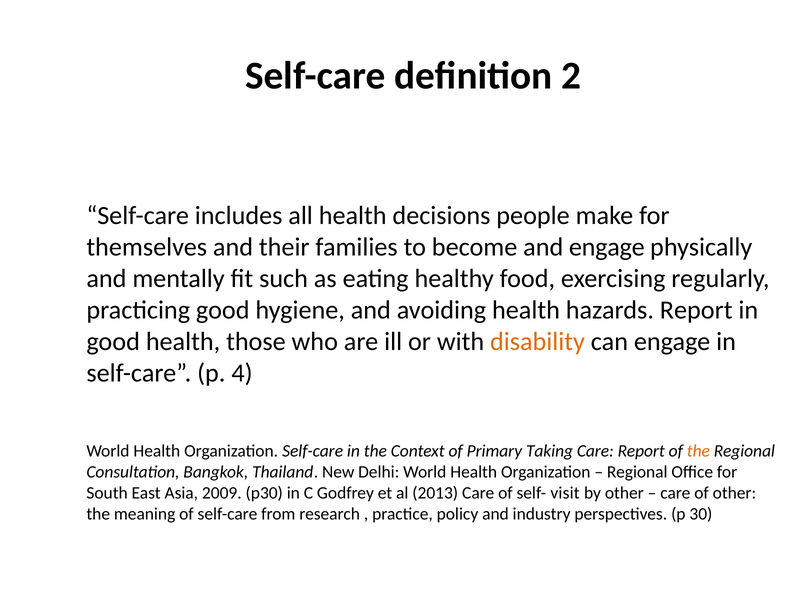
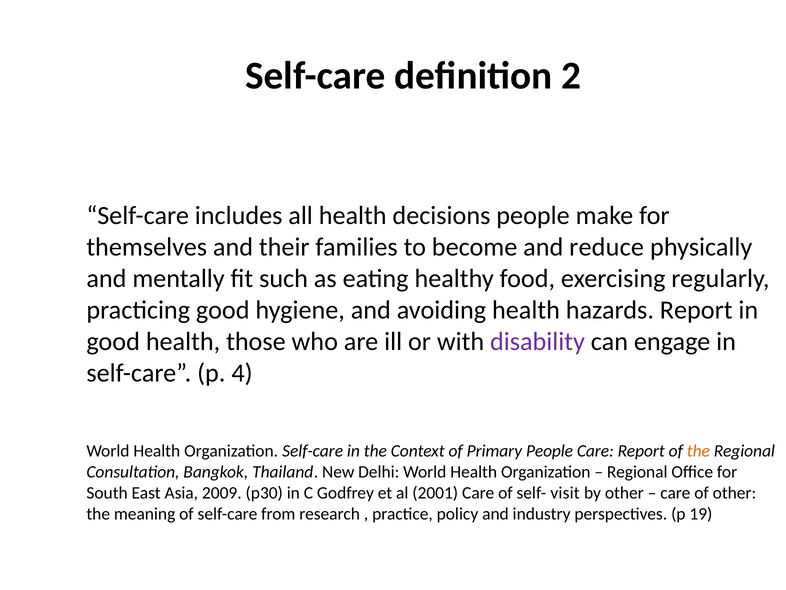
and engage: engage -> reduce (607, 247)
disability colour: orange -> purple (537, 341)
Primary Taking: Taking -> People (550, 451)
2013: 2013 -> 2001 (435, 493)
30: 30 -> 19 (701, 513)
